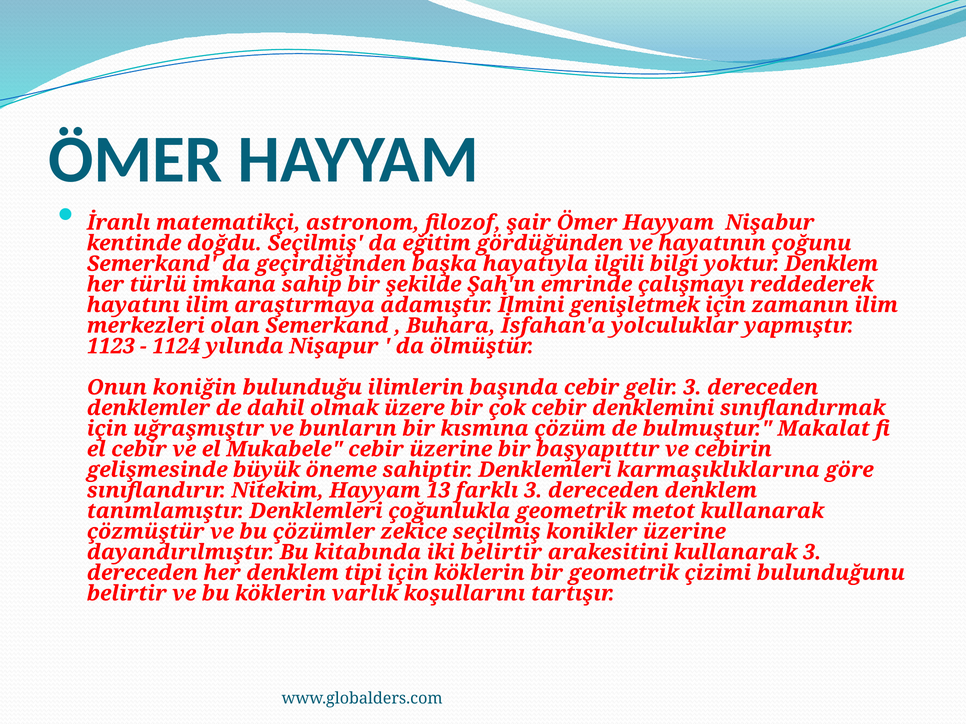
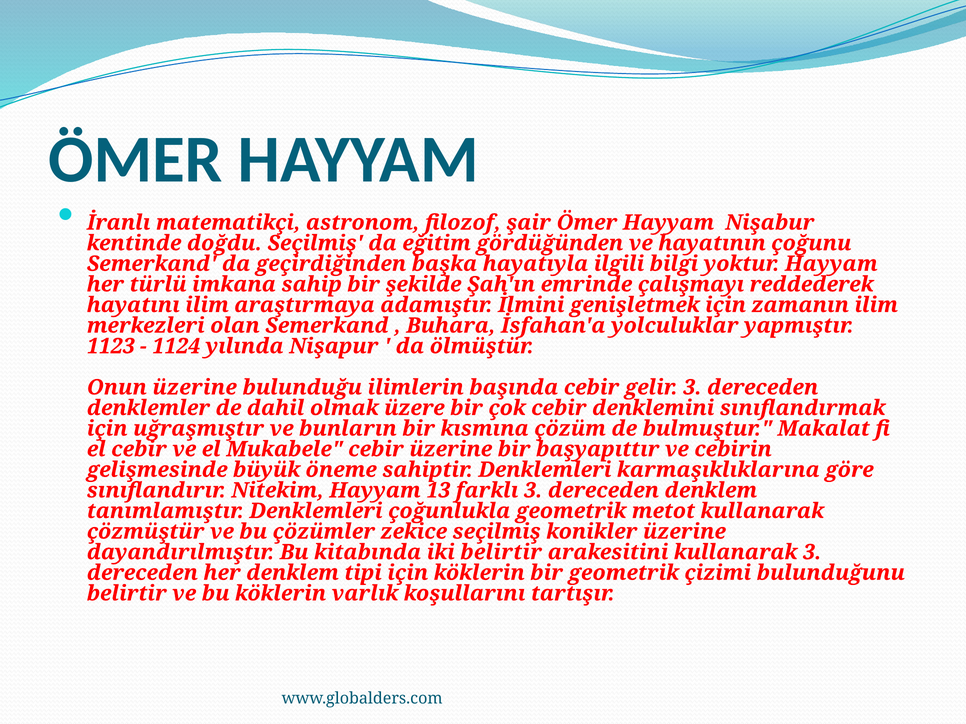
yoktur Denklem: Denklem -> Hayyam (831, 264)
Onun koniğin: koniğin -> üzerine (195, 388)
